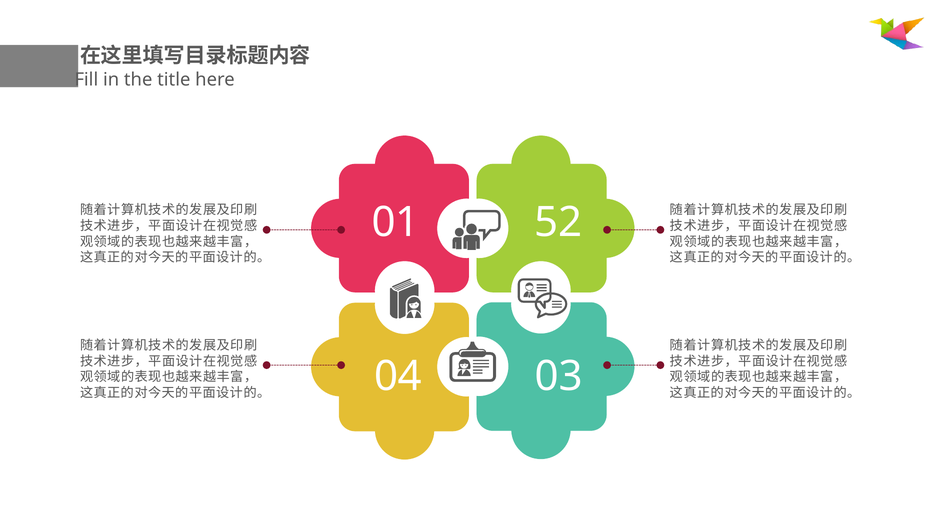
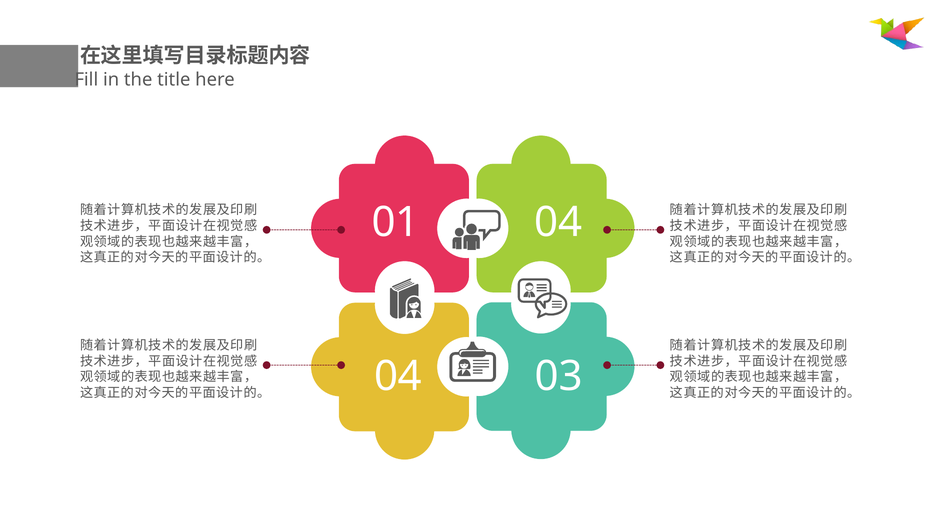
01 52: 52 -> 04 (558, 222)
